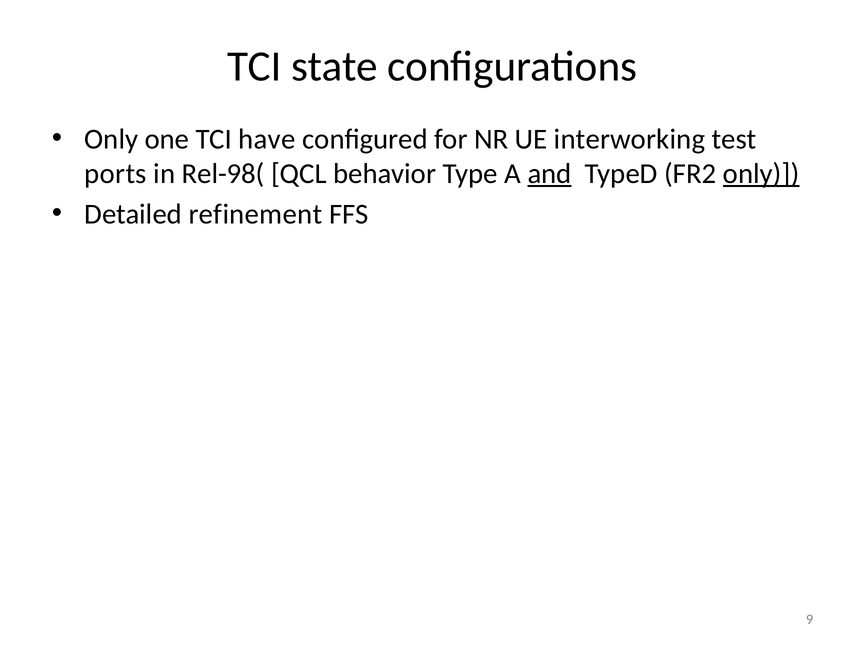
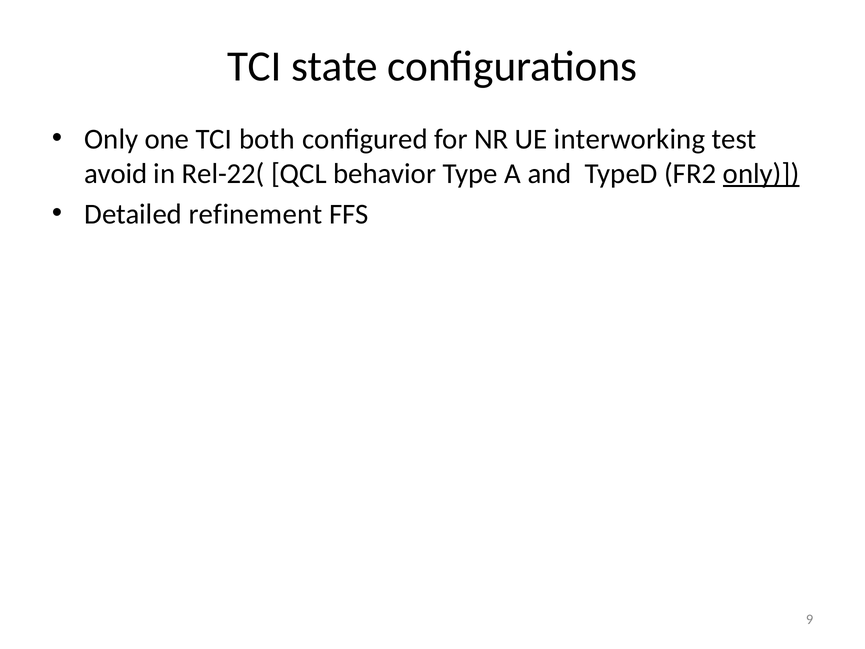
have: have -> both (267, 139)
ports: ports -> avoid (116, 174)
Rel-98(: Rel-98( -> Rel-22( (223, 174)
and underline: present -> none (550, 174)
